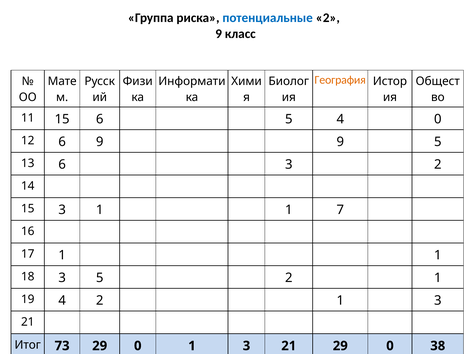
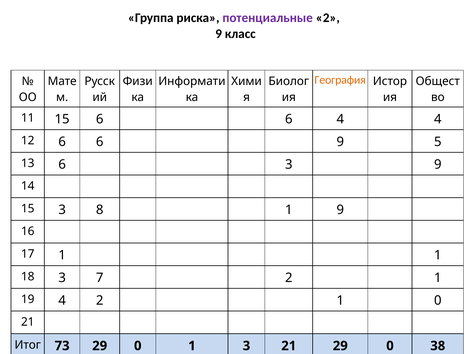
потенциальные colour: blue -> purple (268, 18)
15 6 5: 5 -> 6 (289, 119)
4 0: 0 -> 4 (438, 119)
12 6 9: 9 -> 6 (100, 142)
3 2: 2 -> 9 (438, 164)
3 1: 1 -> 8 (100, 209)
1 7: 7 -> 9 (340, 209)
3 5: 5 -> 7 (100, 277)
2 1 3: 3 -> 0 (438, 300)
